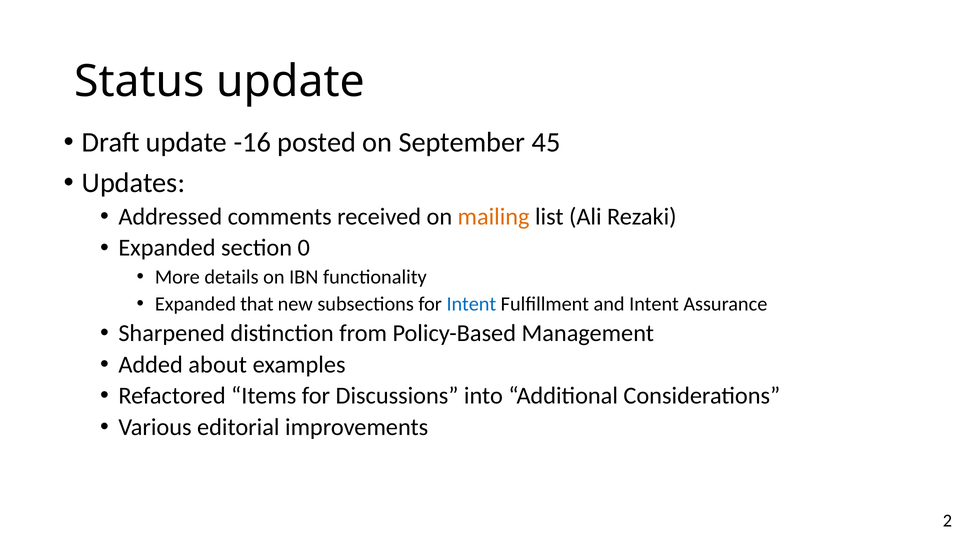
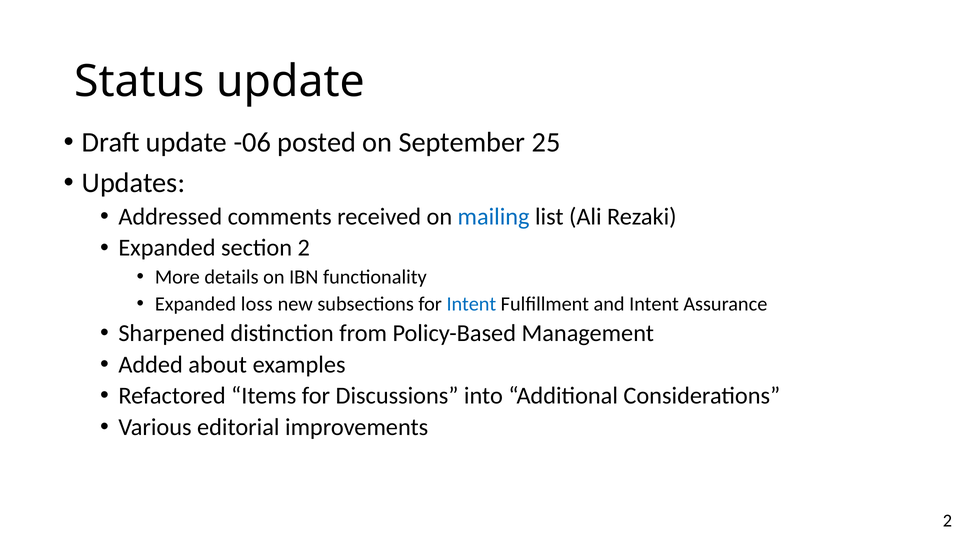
-16: -16 -> -06 (252, 142)
45: 45 -> 25 (546, 142)
mailing colour: orange -> blue (494, 217)
section 0: 0 -> 2 (304, 248)
that: that -> loss (257, 304)
